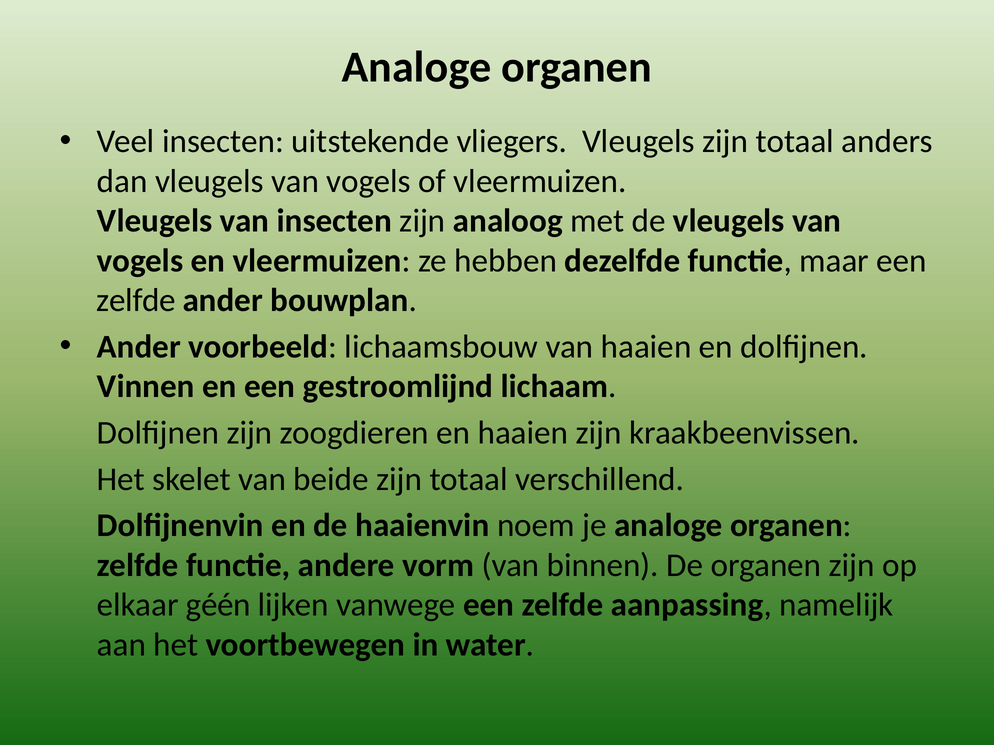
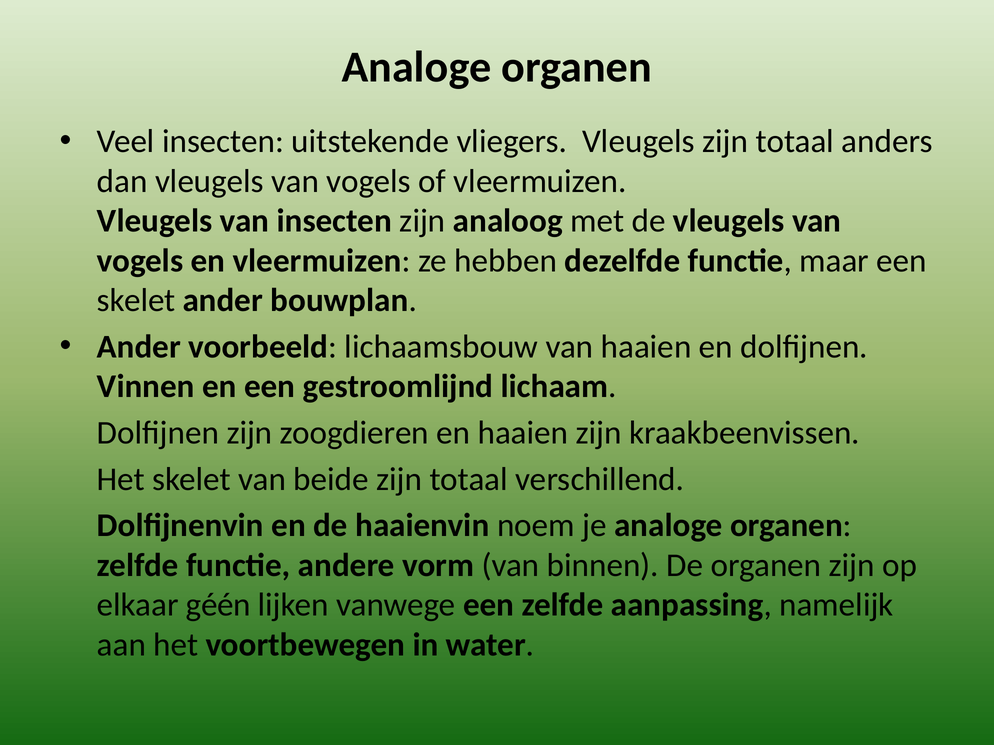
zelfde: zelfde -> skelet (136, 301)
